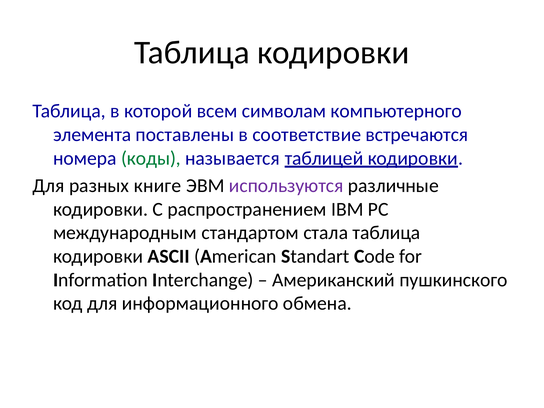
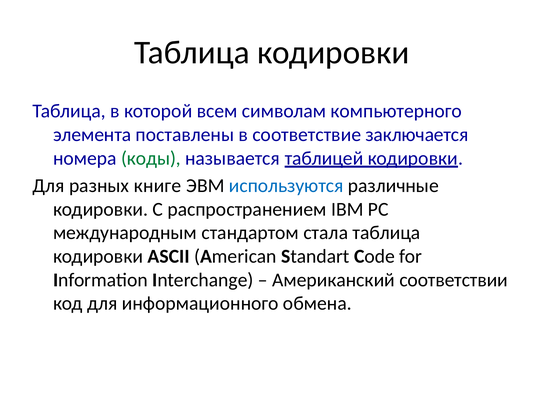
встречаются: встречаются -> заключается (417, 135)
используются colour: purple -> blue (286, 186)
пушкинского: пушкинского -> соответствии (454, 280)
